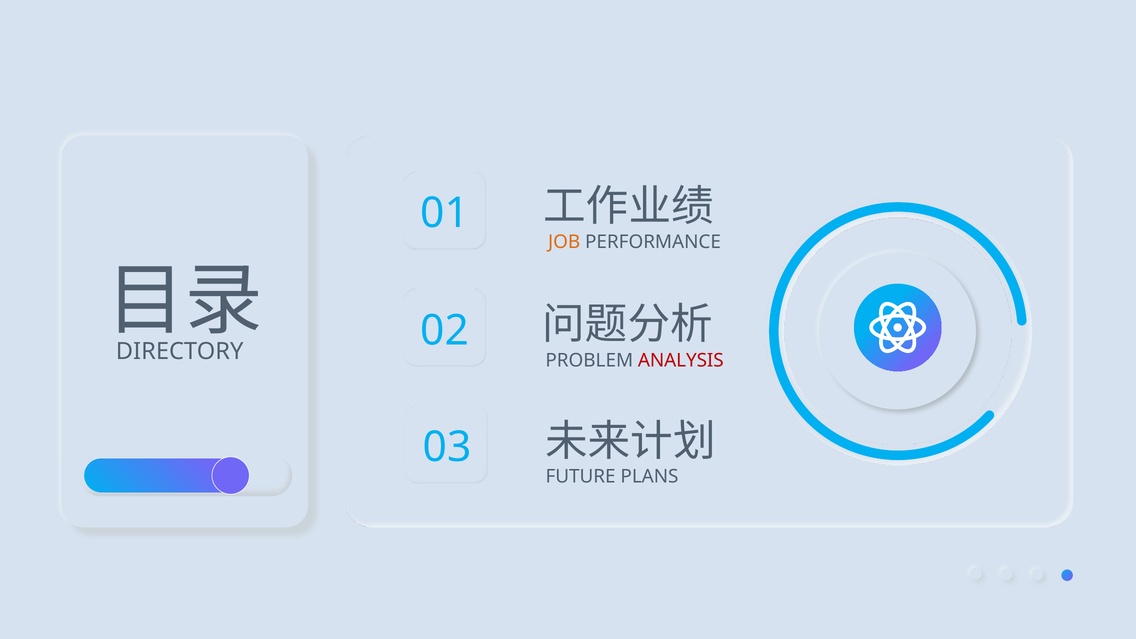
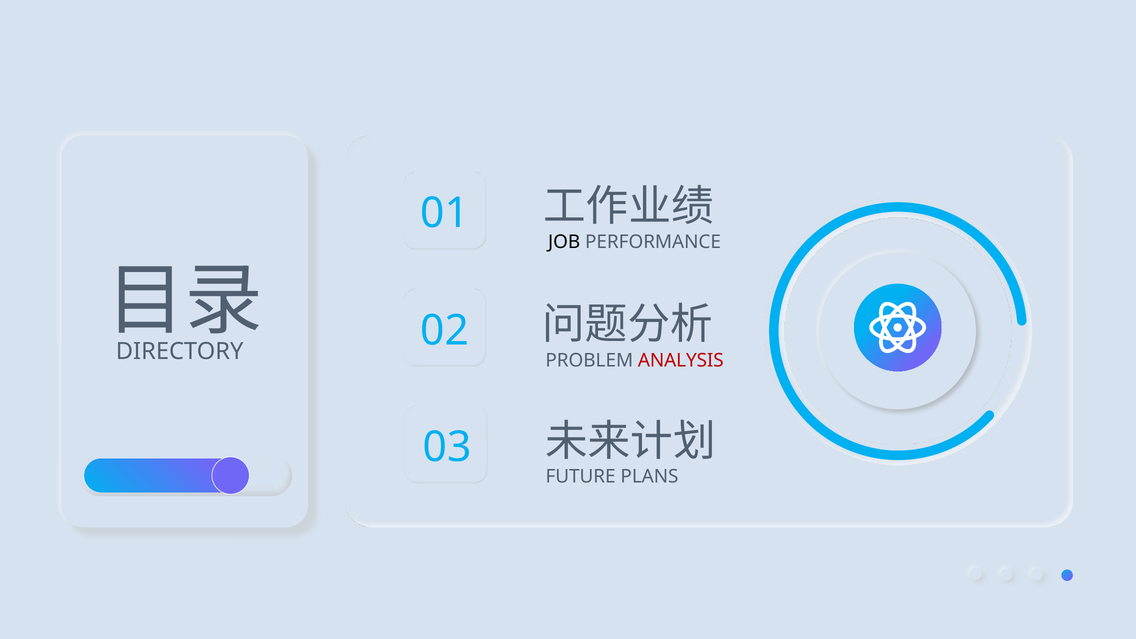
JOB colour: orange -> black (564, 242)
